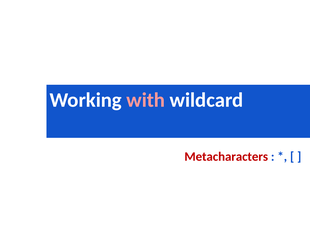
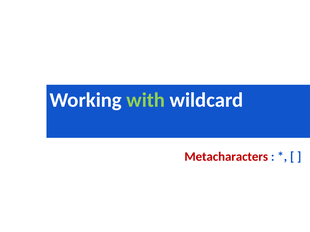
with colour: pink -> light green (146, 100)
